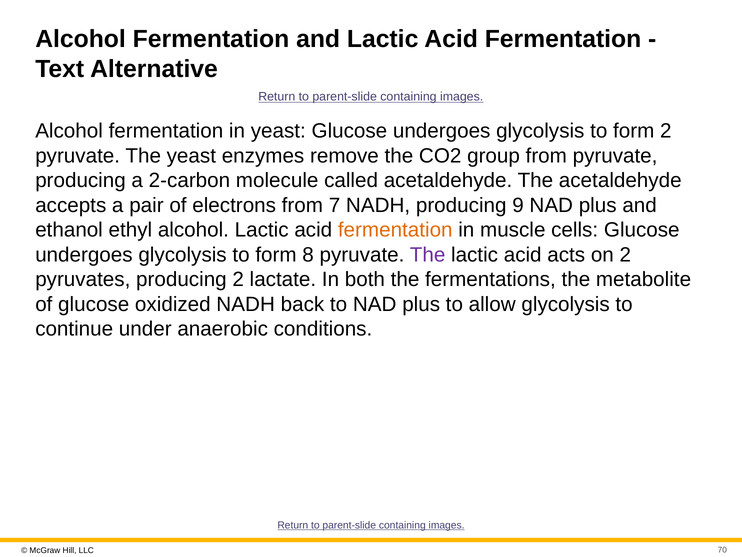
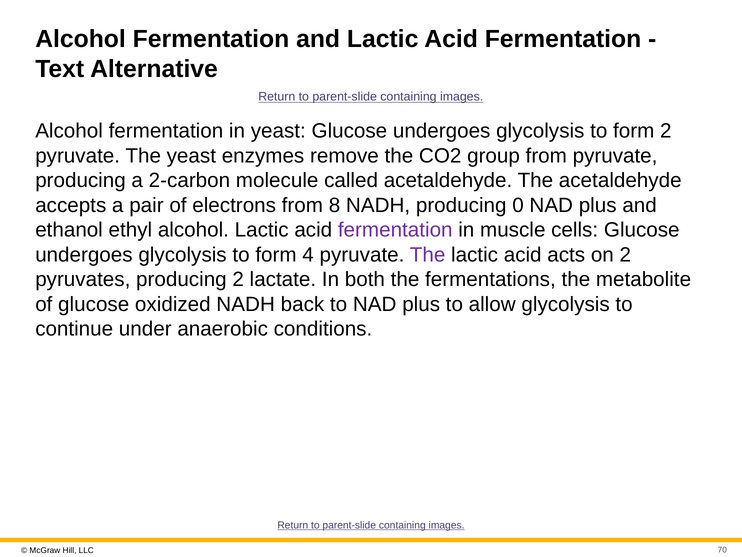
7: 7 -> 8 (335, 205)
9: 9 -> 0 (518, 205)
fermentation colour: orange -> purple (395, 230)
8: 8 -> 4 (308, 255)
